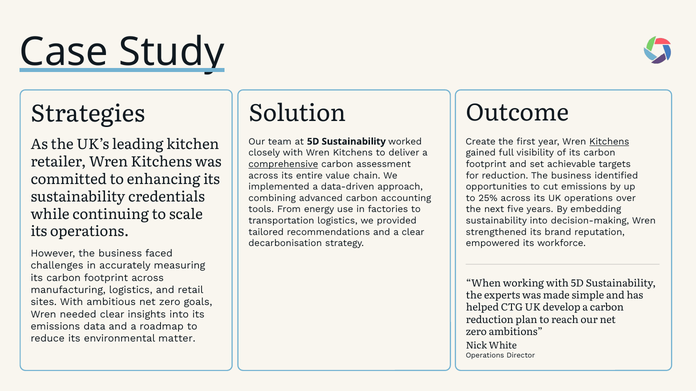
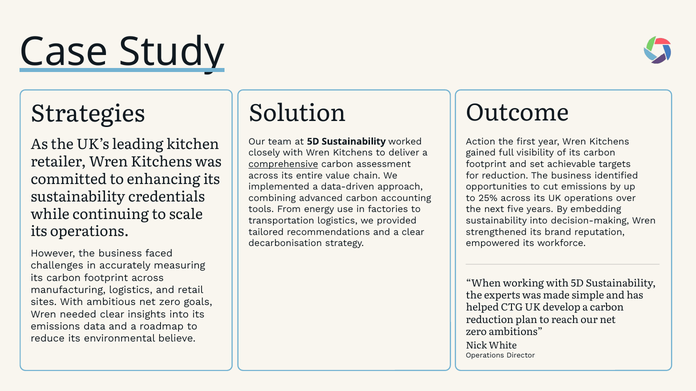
Create: Create -> Action (481, 142)
Kitchens underline: present -> none (609, 142)
matter: matter -> believe (177, 339)
